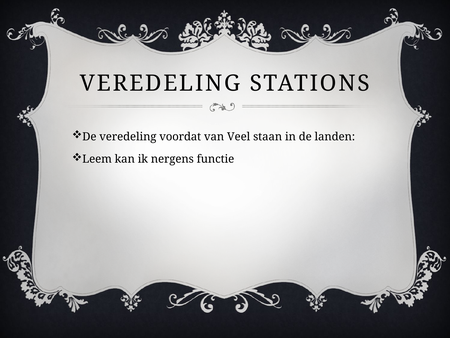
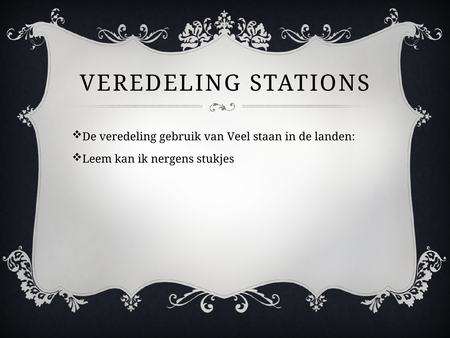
voordat: voordat -> gebruik (180, 137)
functie: functie -> stukjes (215, 159)
